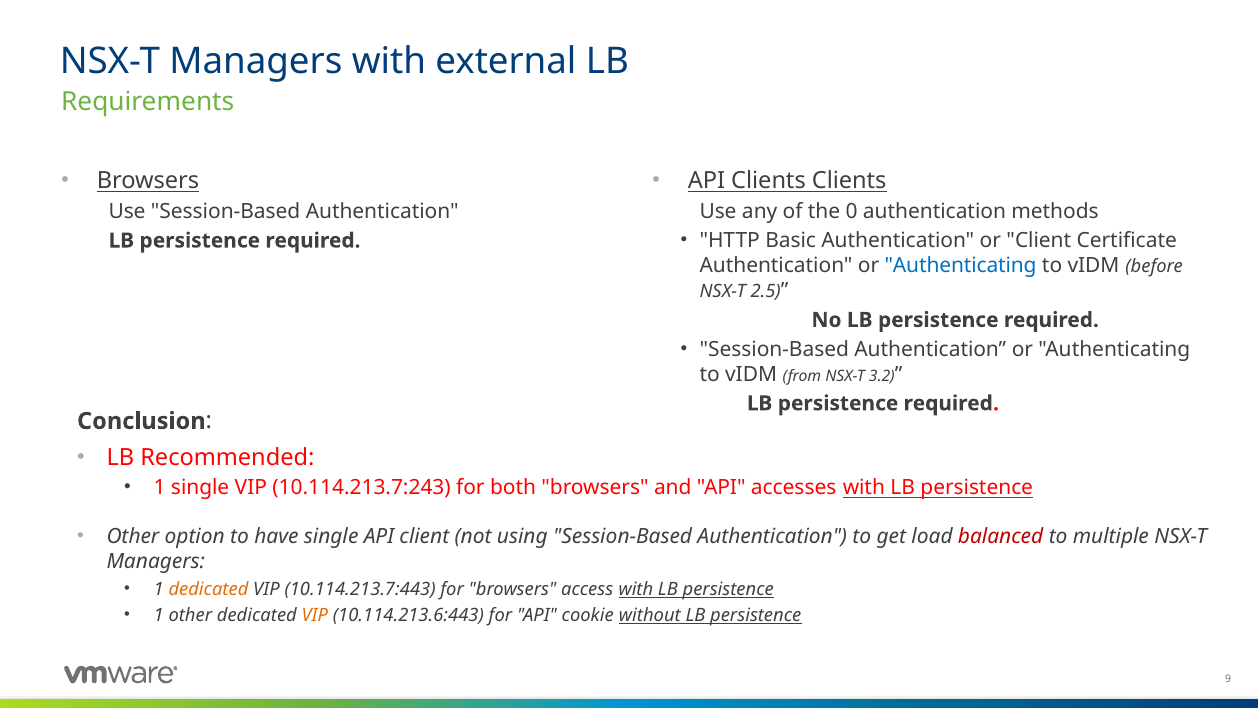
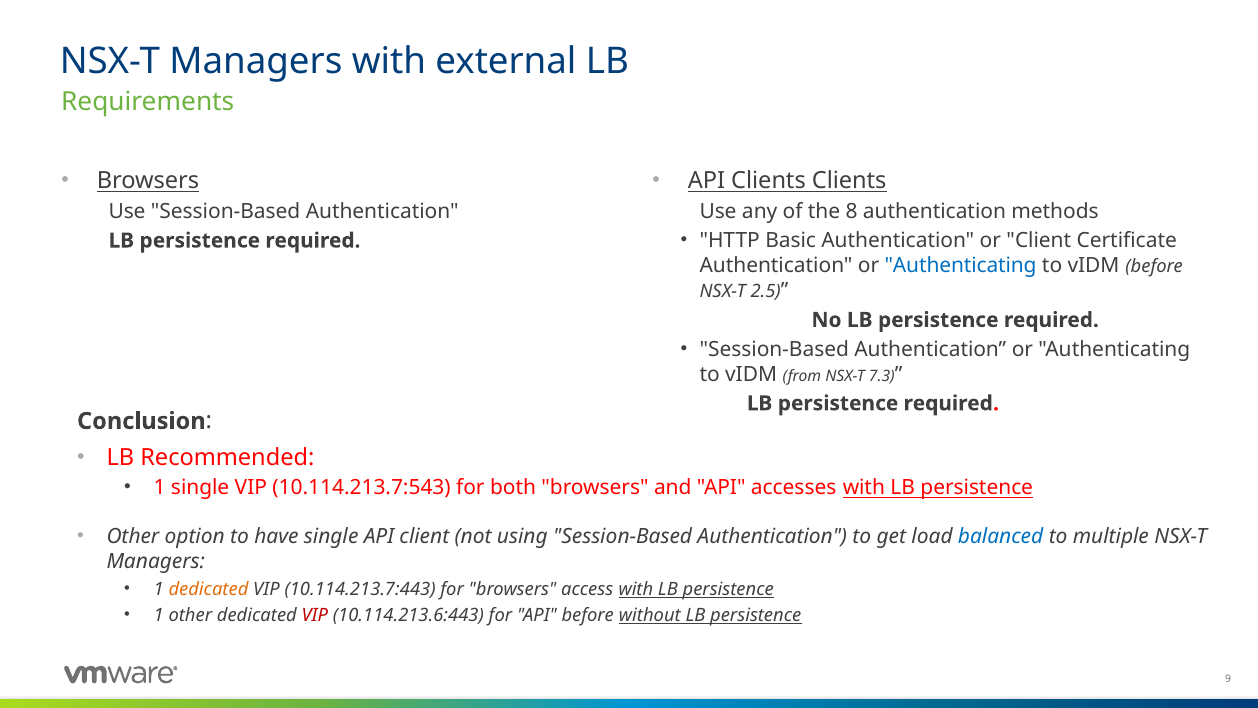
0: 0 -> 8 (852, 211)
3.2: 3.2 -> 7.3 (882, 376)
10.114.213.7:243: 10.114.213.7:243 -> 10.114.213.7:543 (362, 488)
balanced colour: red -> blue (1001, 536)
VIP colour: orange -> red (315, 615)
API cookie: cookie -> before (588, 615)
